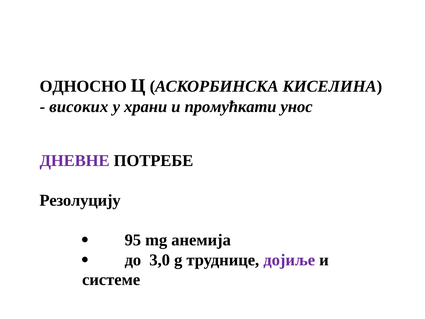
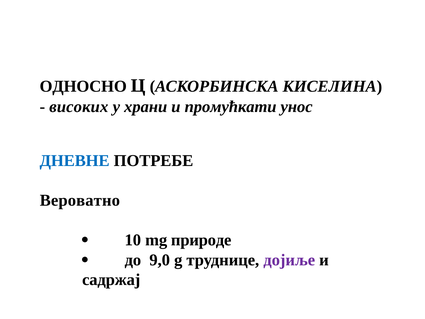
ДНЕВНЕ colour: purple -> blue (75, 161)
Резолуцију: Резолуцију -> Вероватно (80, 200)
95: 95 -> 10 (133, 240)
анемија: анемија -> природе (201, 240)
3,0: 3,0 -> 9,0 (160, 260)
системе: системе -> садржај (111, 280)
